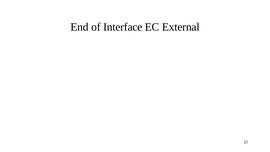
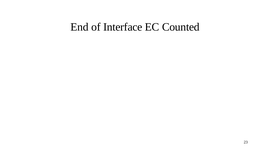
External: External -> Counted (181, 27)
